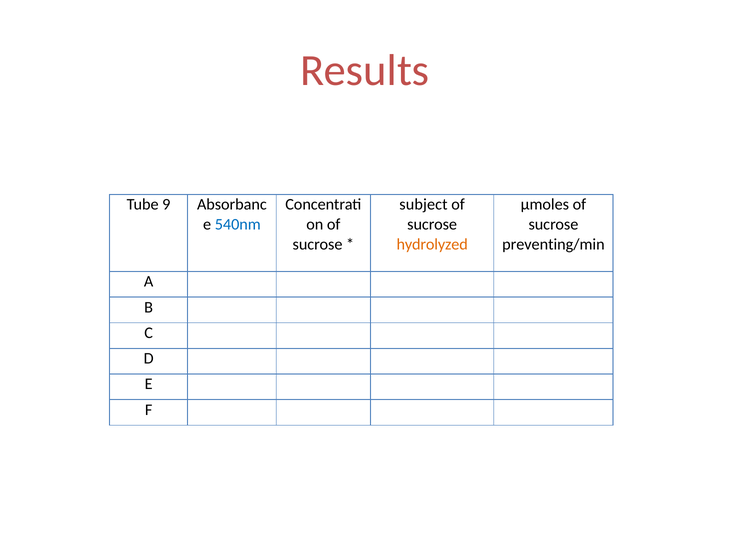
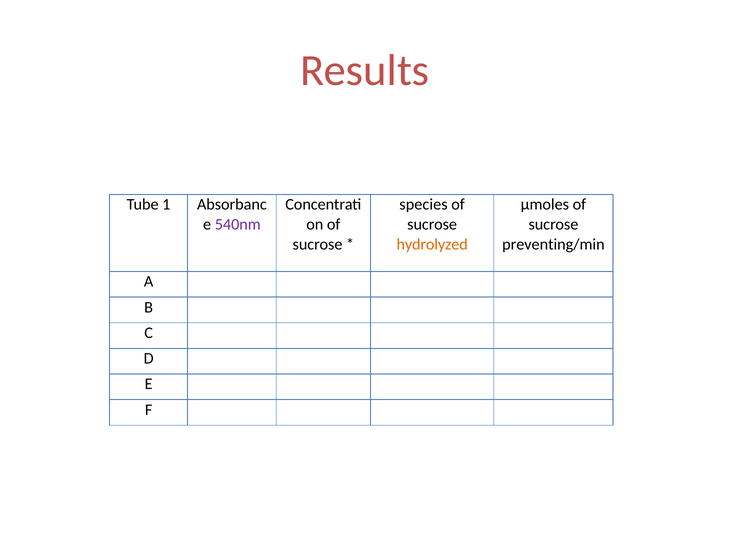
9: 9 -> 1 (166, 205)
subject: subject -> species (423, 205)
540nm colour: blue -> purple (238, 225)
